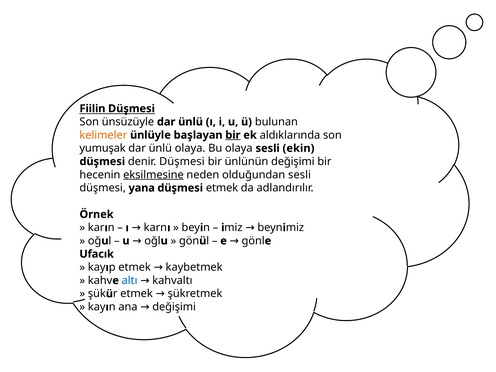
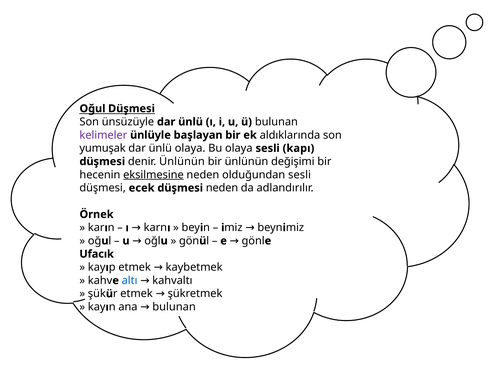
Fiilin: Fiilin -> Oğul (92, 109)
kelimeler colour: orange -> purple (103, 135)
bir underline: present -> none (233, 135)
ekin: ekin -> kapı (298, 148)
denir Düşmesi: Düşmesi -> Ünlünün (182, 161)
yana: yana -> ecek (142, 188)
düşmesi etmek: etmek -> neden (222, 188)
ana değişimi: değişimi -> bulunan (174, 307)
